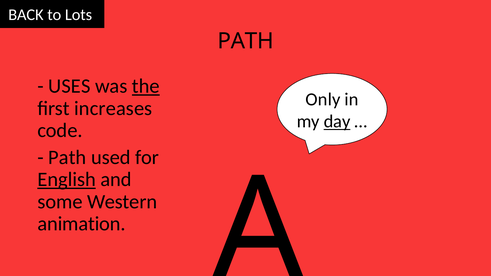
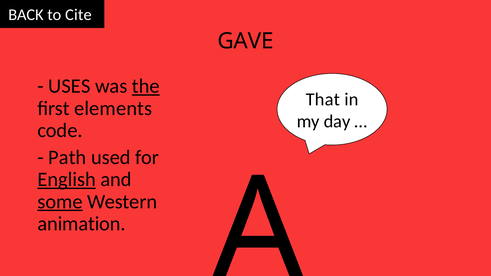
Lots: Lots -> Cite (78, 15)
PATH: PATH -> GAVE (246, 41)
Only: Only -> That (323, 100)
increases: increases -> elements (113, 108)
day underline: present -> none (337, 122)
some underline: none -> present (60, 202)
